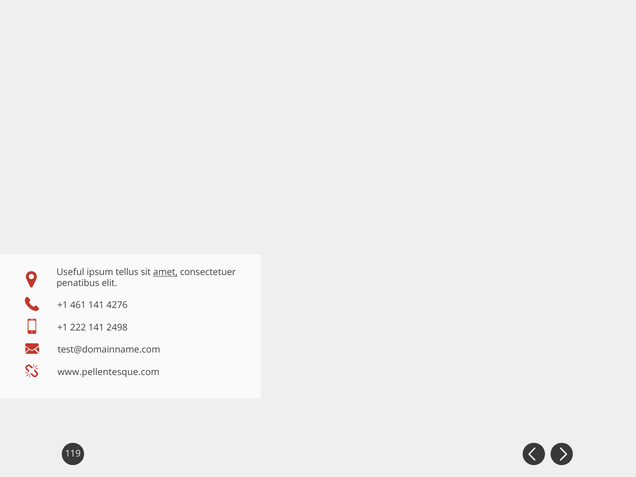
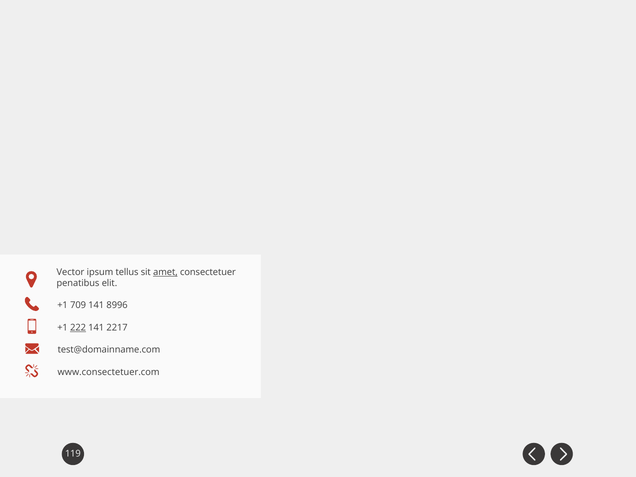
Useful: Useful -> Vector (70, 272)
461: 461 -> 709 (78, 305)
4276: 4276 -> 8996 (117, 305)
222 underline: none -> present (78, 328)
2498: 2498 -> 2217 (117, 328)
www.pellentesque.com: www.pellentesque.com -> www.consectetuer.com (109, 372)
